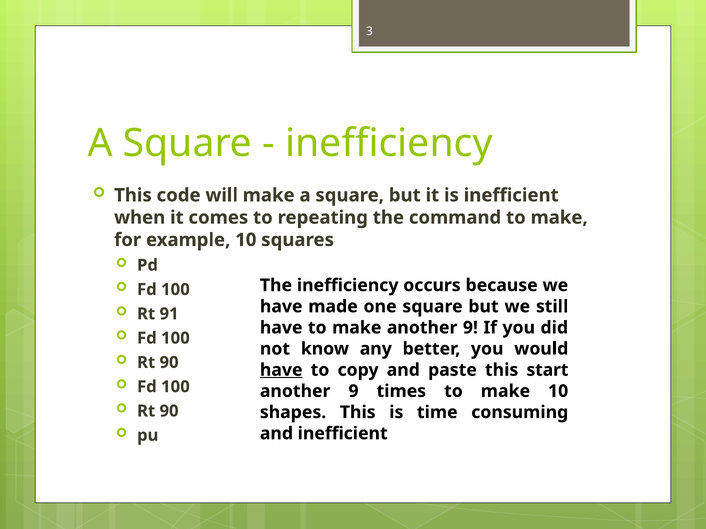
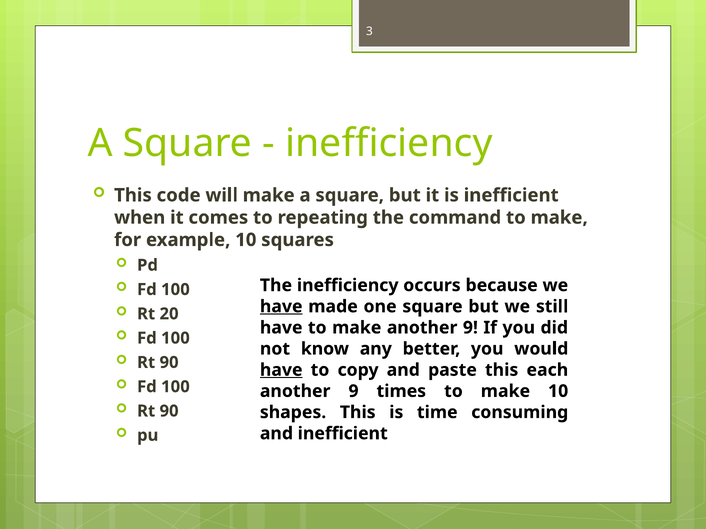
have underline: none -> present (281, 307)
91: 91 -> 20 (169, 314)
start: start -> each (547, 370)
